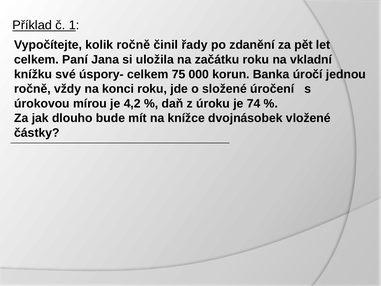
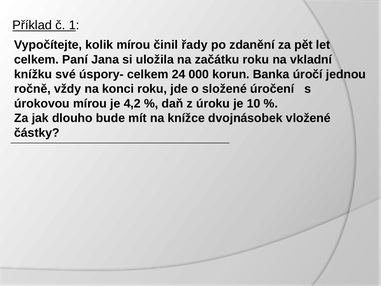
kolik ročně: ročně -> mírou (133, 45)
75: 75 -> 24 (179, 74)
74: 74 -> 10 (254, 103)
